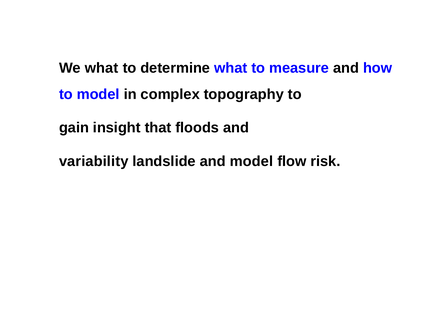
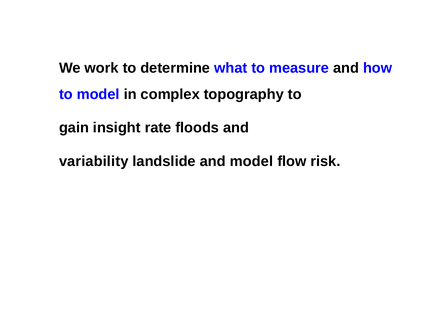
We what: what -> work (102, 68)
that: that -> rate (158, 128)
